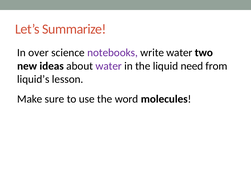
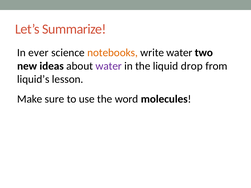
over: over -> ever (38, 53)
notebooks colour: purple -> orange (113, 53)
need: need -> drop (192, 66)
